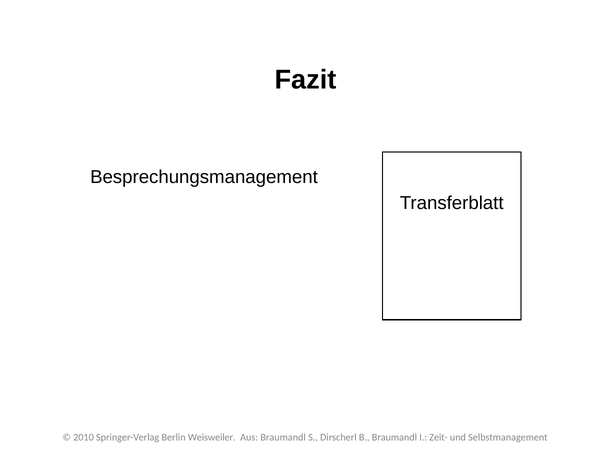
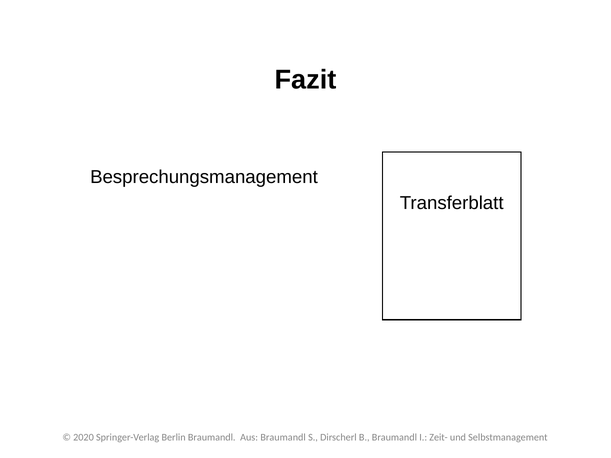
2010: 2010 -> 2020 (83, 438)
Berlin Weisweiler: Weisweiler -> Braumandl (212, 438)
